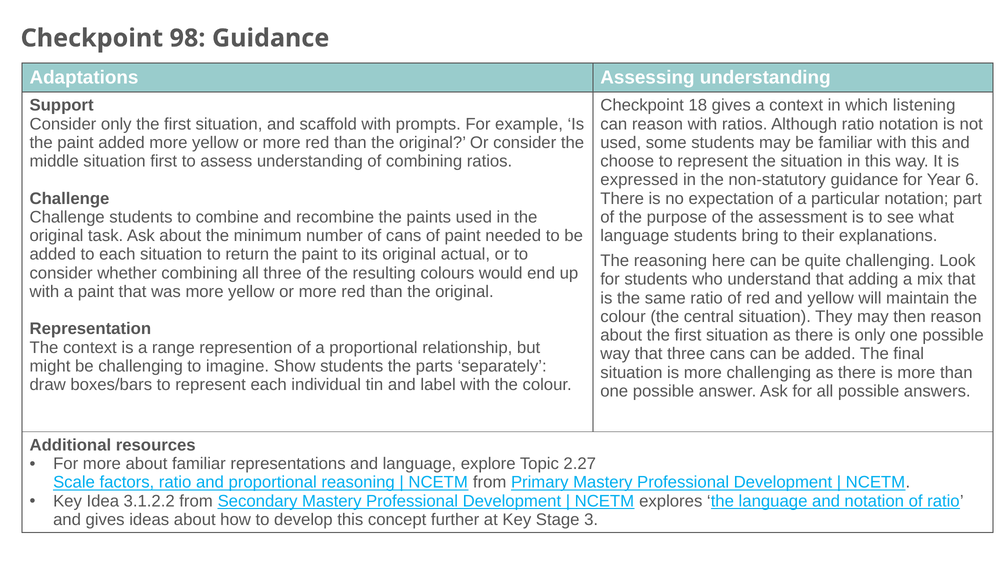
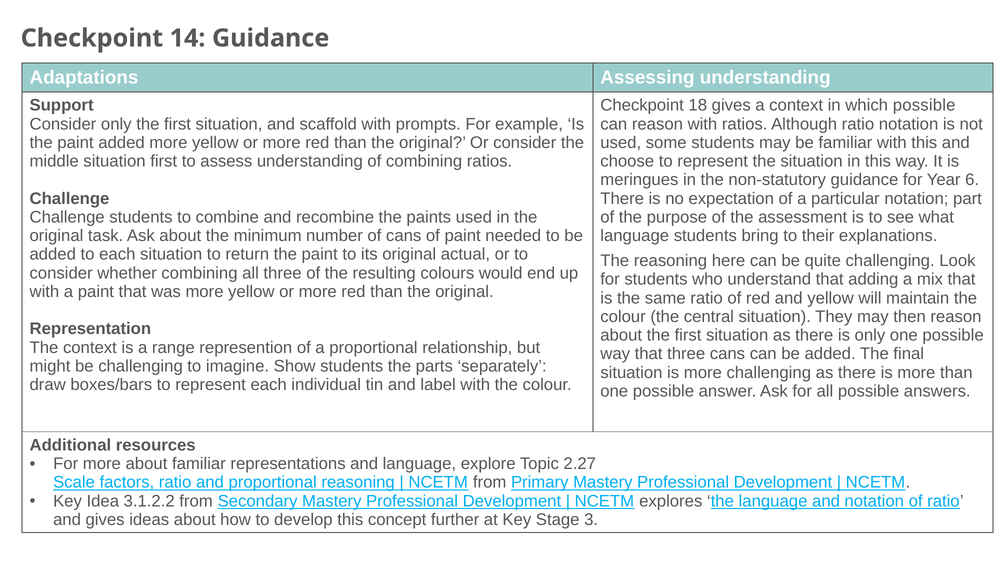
98: 98 -> 14 (187, 38)
which listening: listening -> possible (924, 105)
expressed: expressed -> meringues (639, 180)
